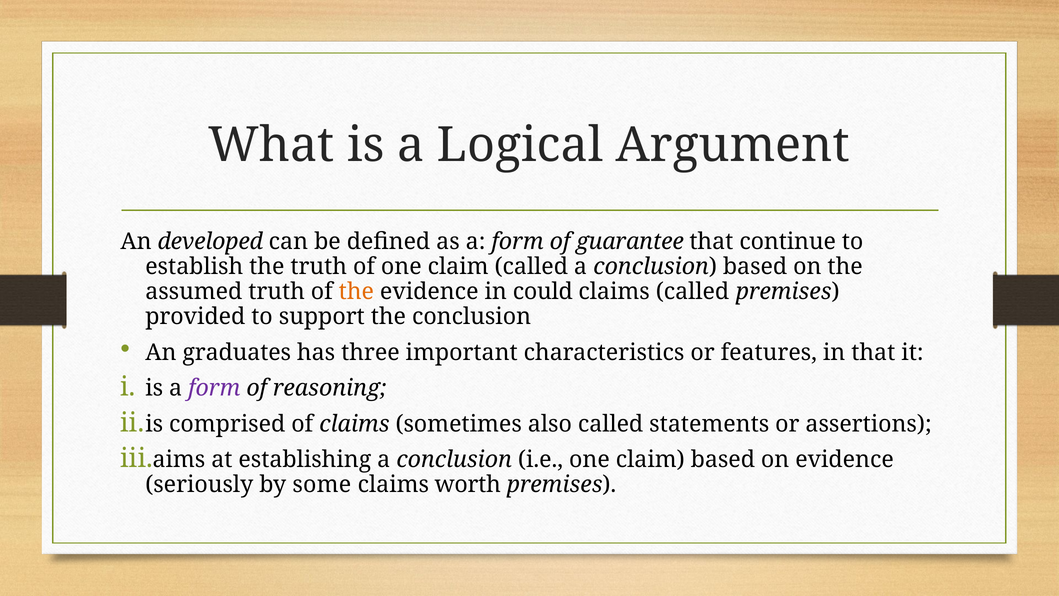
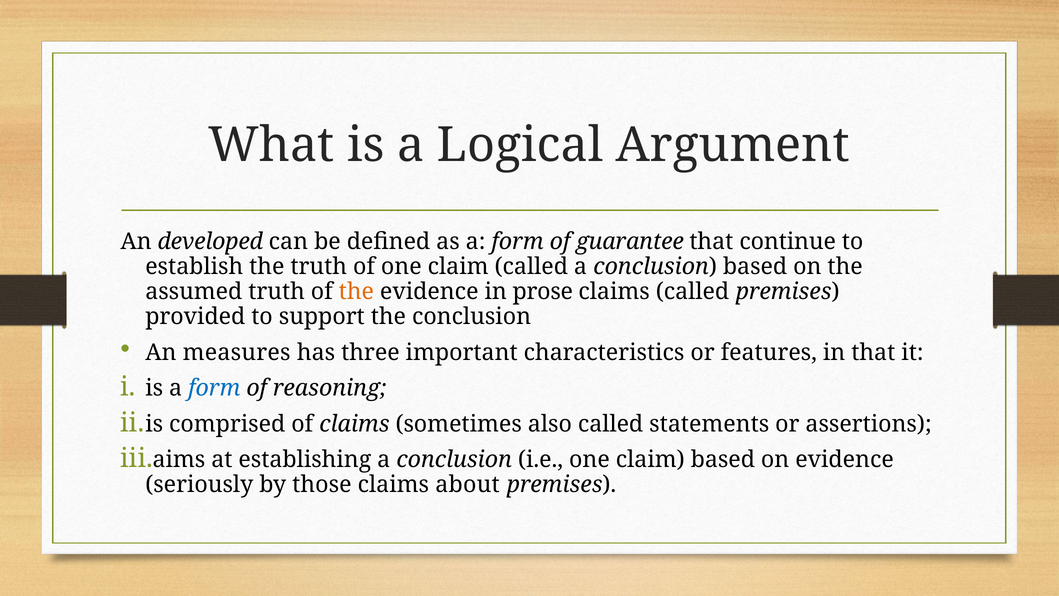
could: could -> prose (543, 292)
graduates: graduates -> measures (237, 352)
form colour: purple -> blue (214, 388)
some: some -> those (322, 485)
worth: worth -> about (468, 485)
